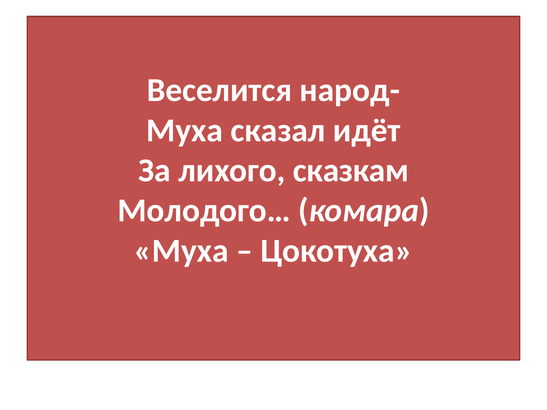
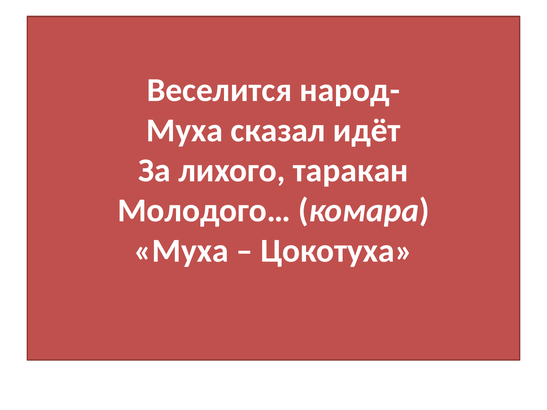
сказкам: сказкам -> таракан (351, 171)
